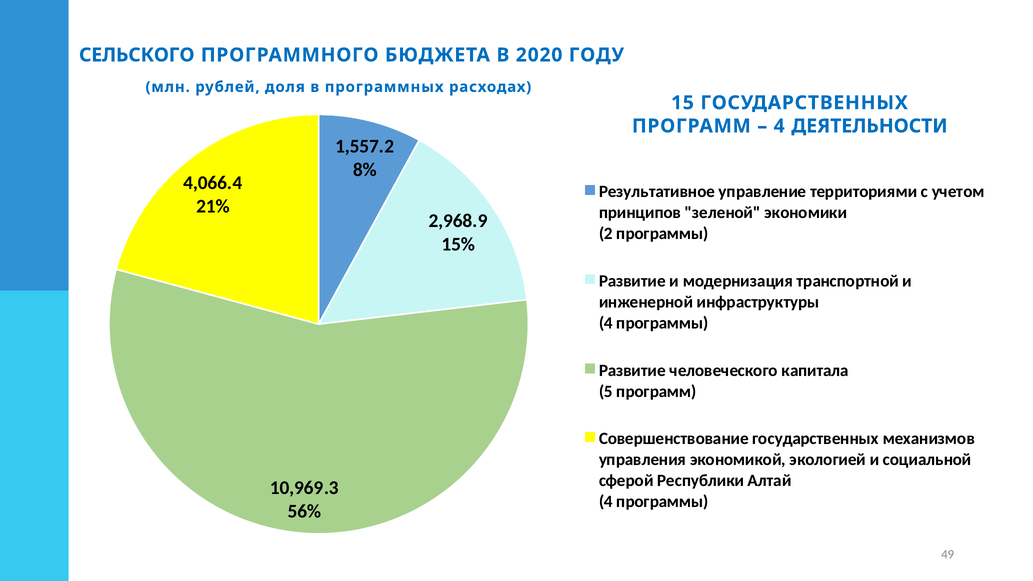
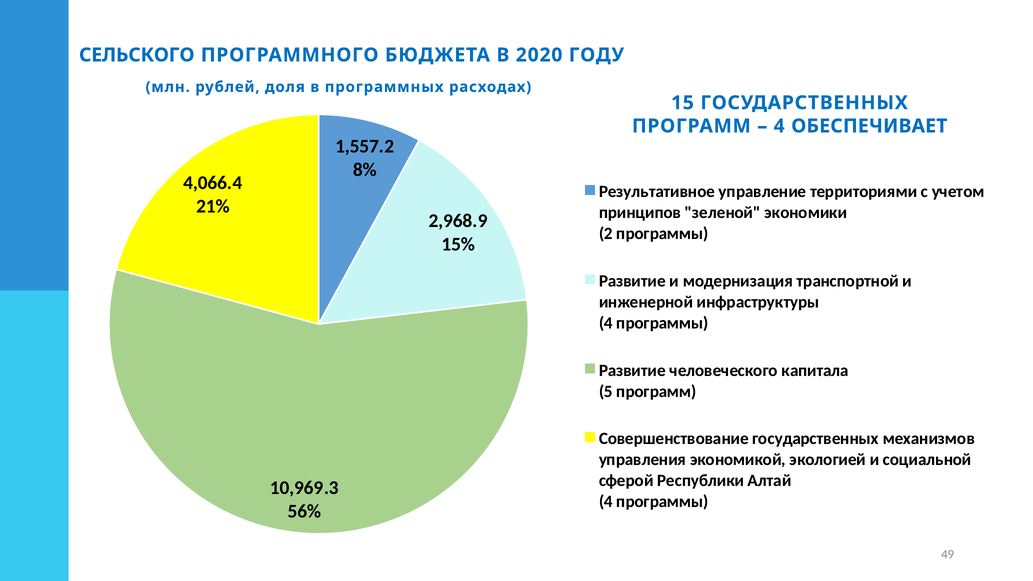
ДЕЯТЕЛЬНОСТИ: ДЕЯТЕЛЬНОСТИ -> ОБЕСПЕЧИВАЕТ (869, 126)
